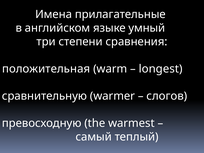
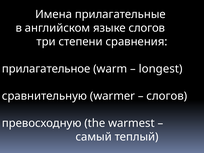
языке умный: умный -> слогов (147, 28)
положительная: положительная -> прилагательное (46, 69)
